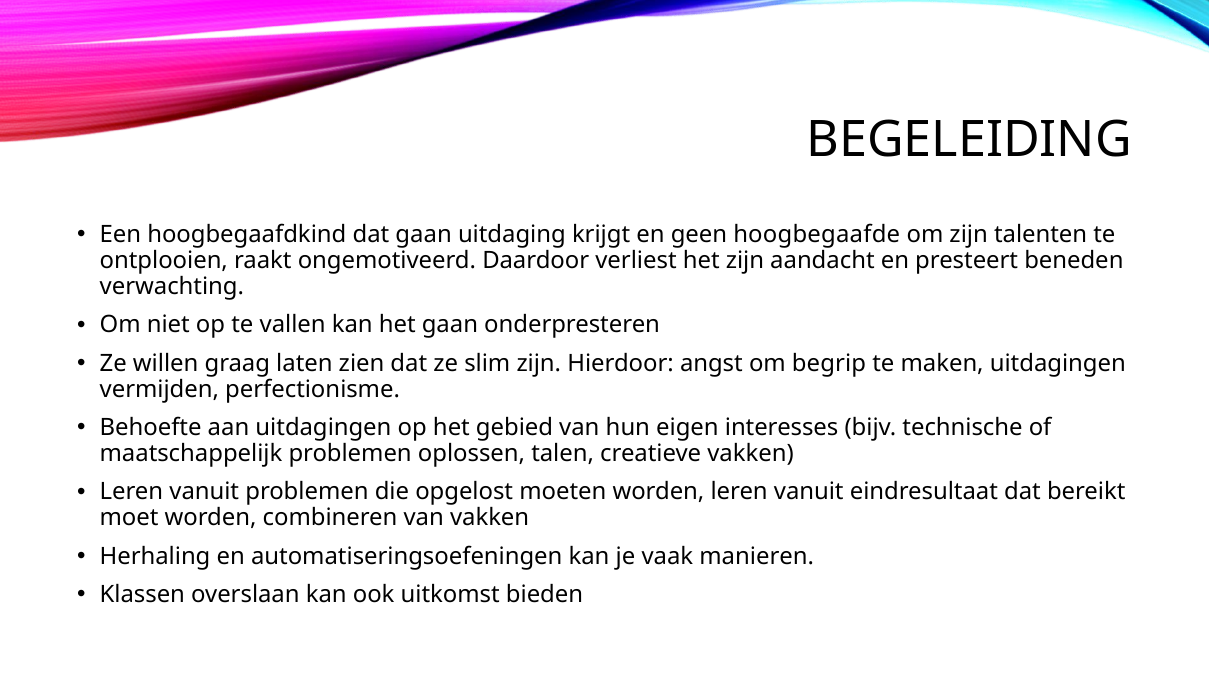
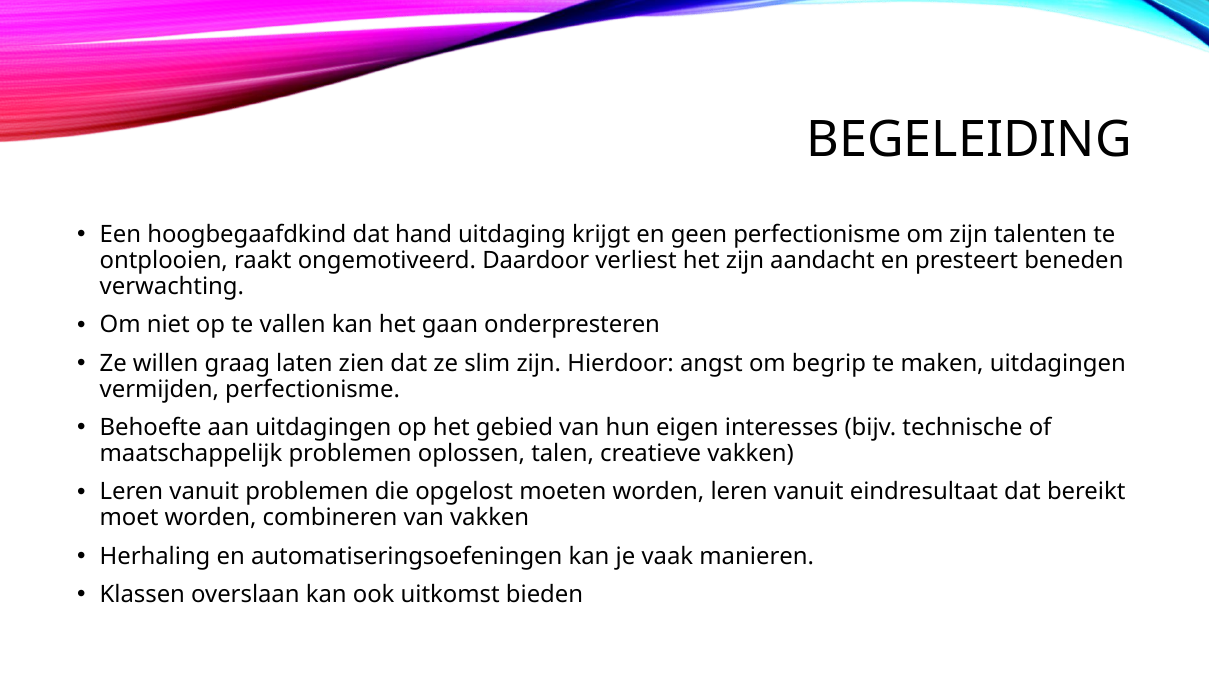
dat gaan: gaan -> hand (424, 235)
geen hoogbegaafde: hoogbegaafde -> perfectionisme (817, 235)
